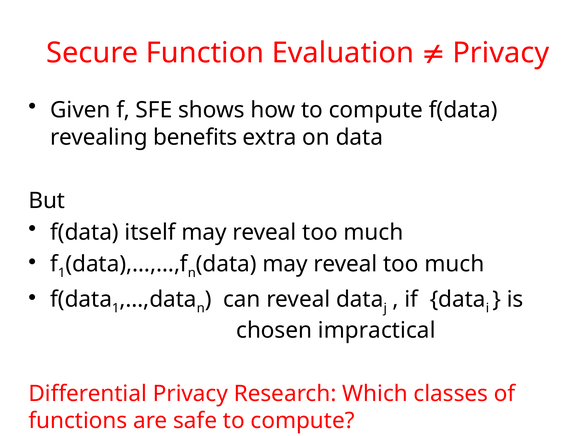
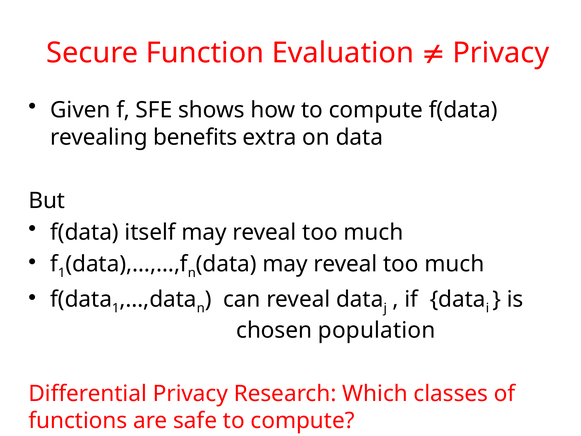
impractical: impractical -> population (377, 330)
